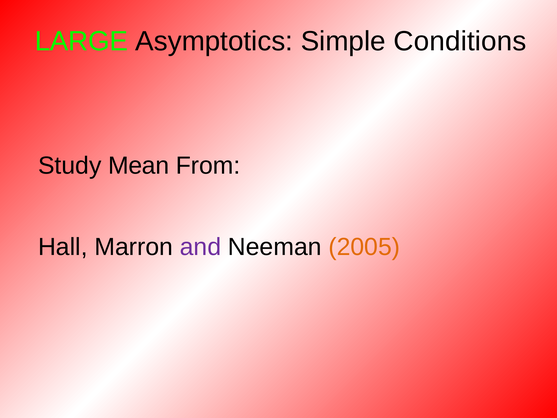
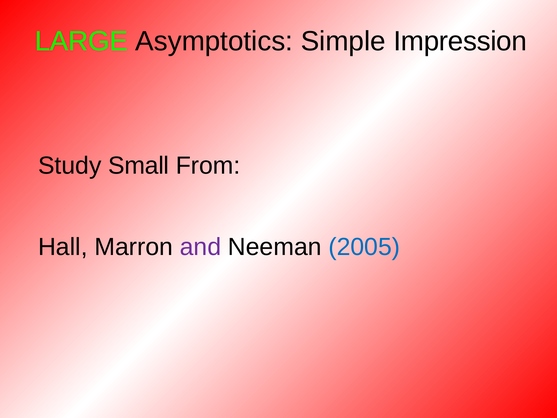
Conditions: Conditions -> Impression (460, 41)
Mean: Mean -> Small (139, 166)
2005 colour: orange -> blue (364, 247)
